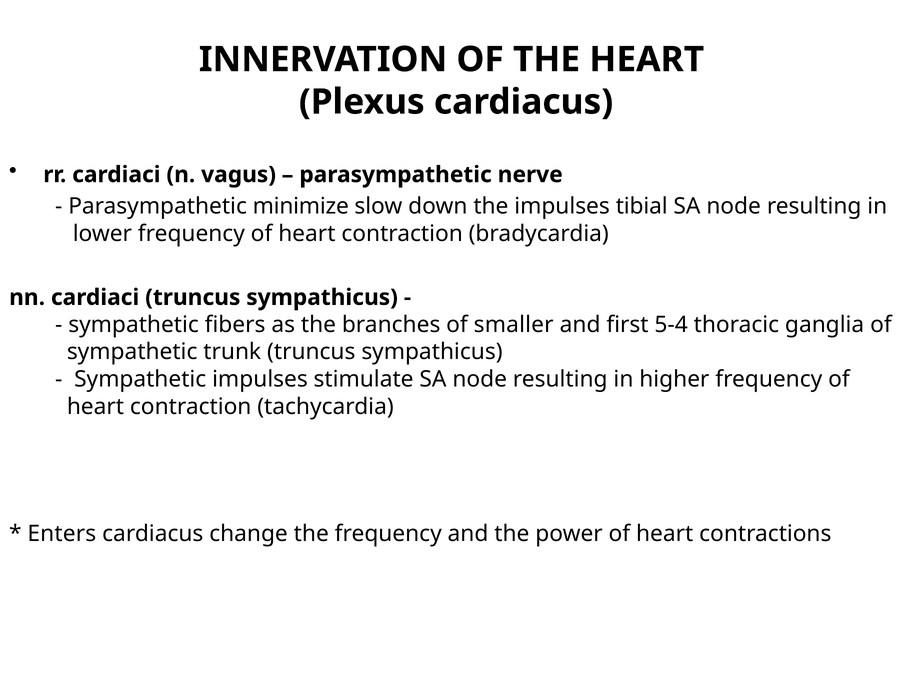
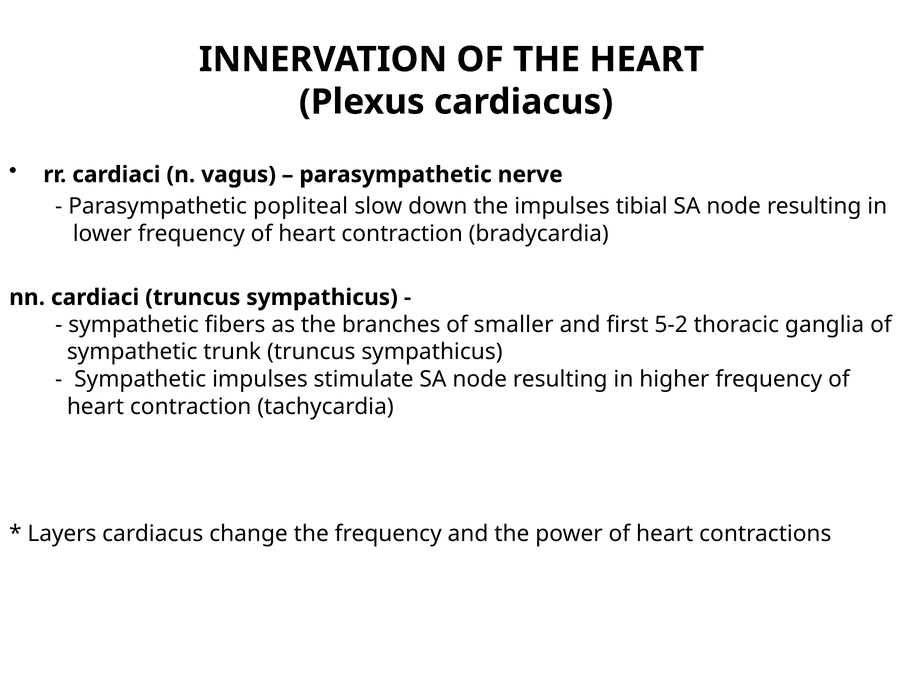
minimize: minimize -> popliteal (301, 207)
5-4: 5-4 -> 5-2 (671, 325)
Enters: Enters -> Layers (62, 534)
